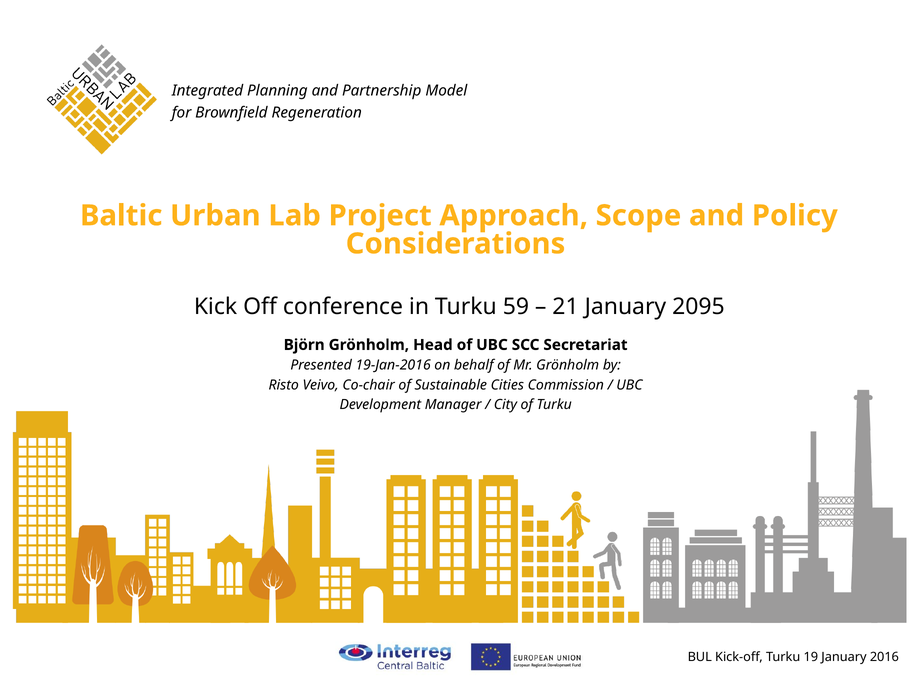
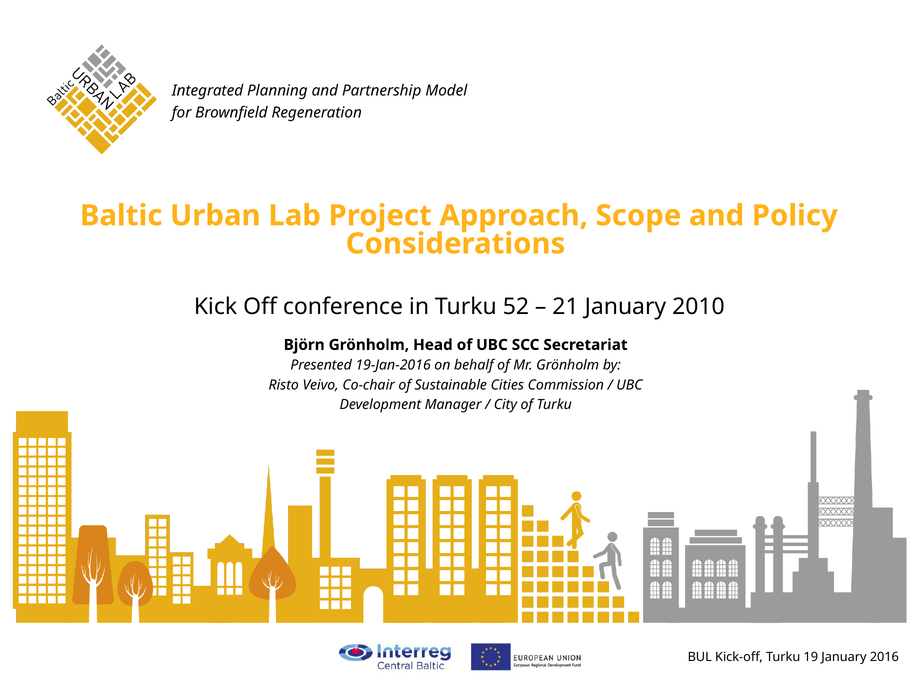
59: 59 -> 52 (516, 307)
2095: 2095 -> 2010 (698, 307)
